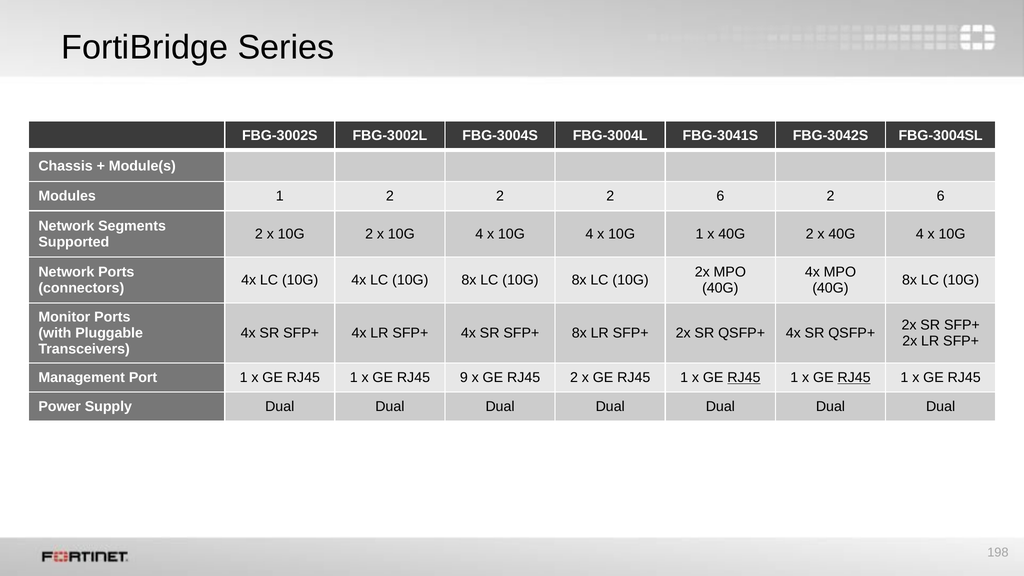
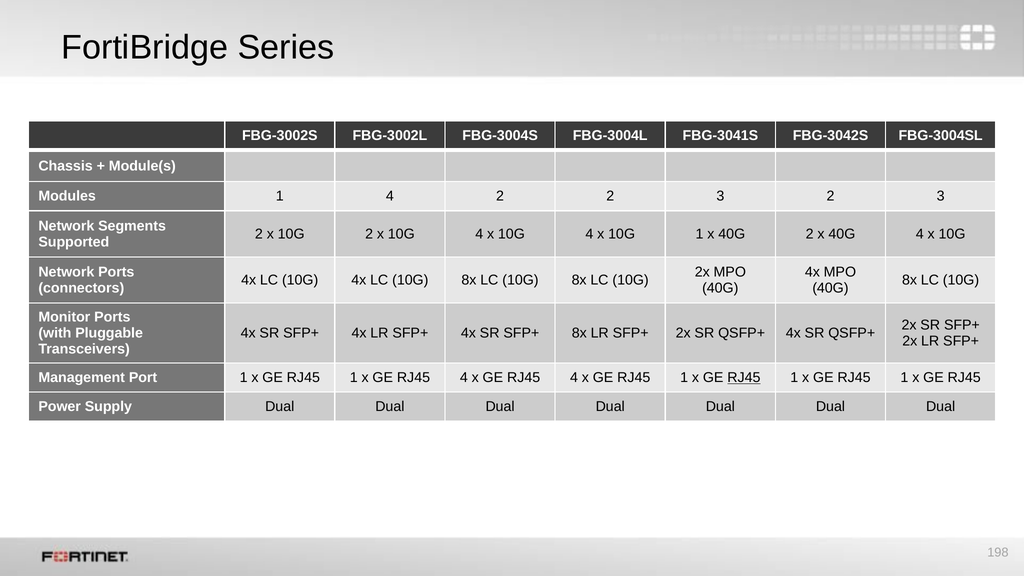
1 2: 2 -> 4 (390, 196)
2 2 6: 6 -> 3 (720, 196)
6: 6 -> 3 (941, 196)
9: 9 -> 4 (464, 378)
2: 2 -> 4 (574, 378)
RJ45 underline: present -> none (854, 378)
